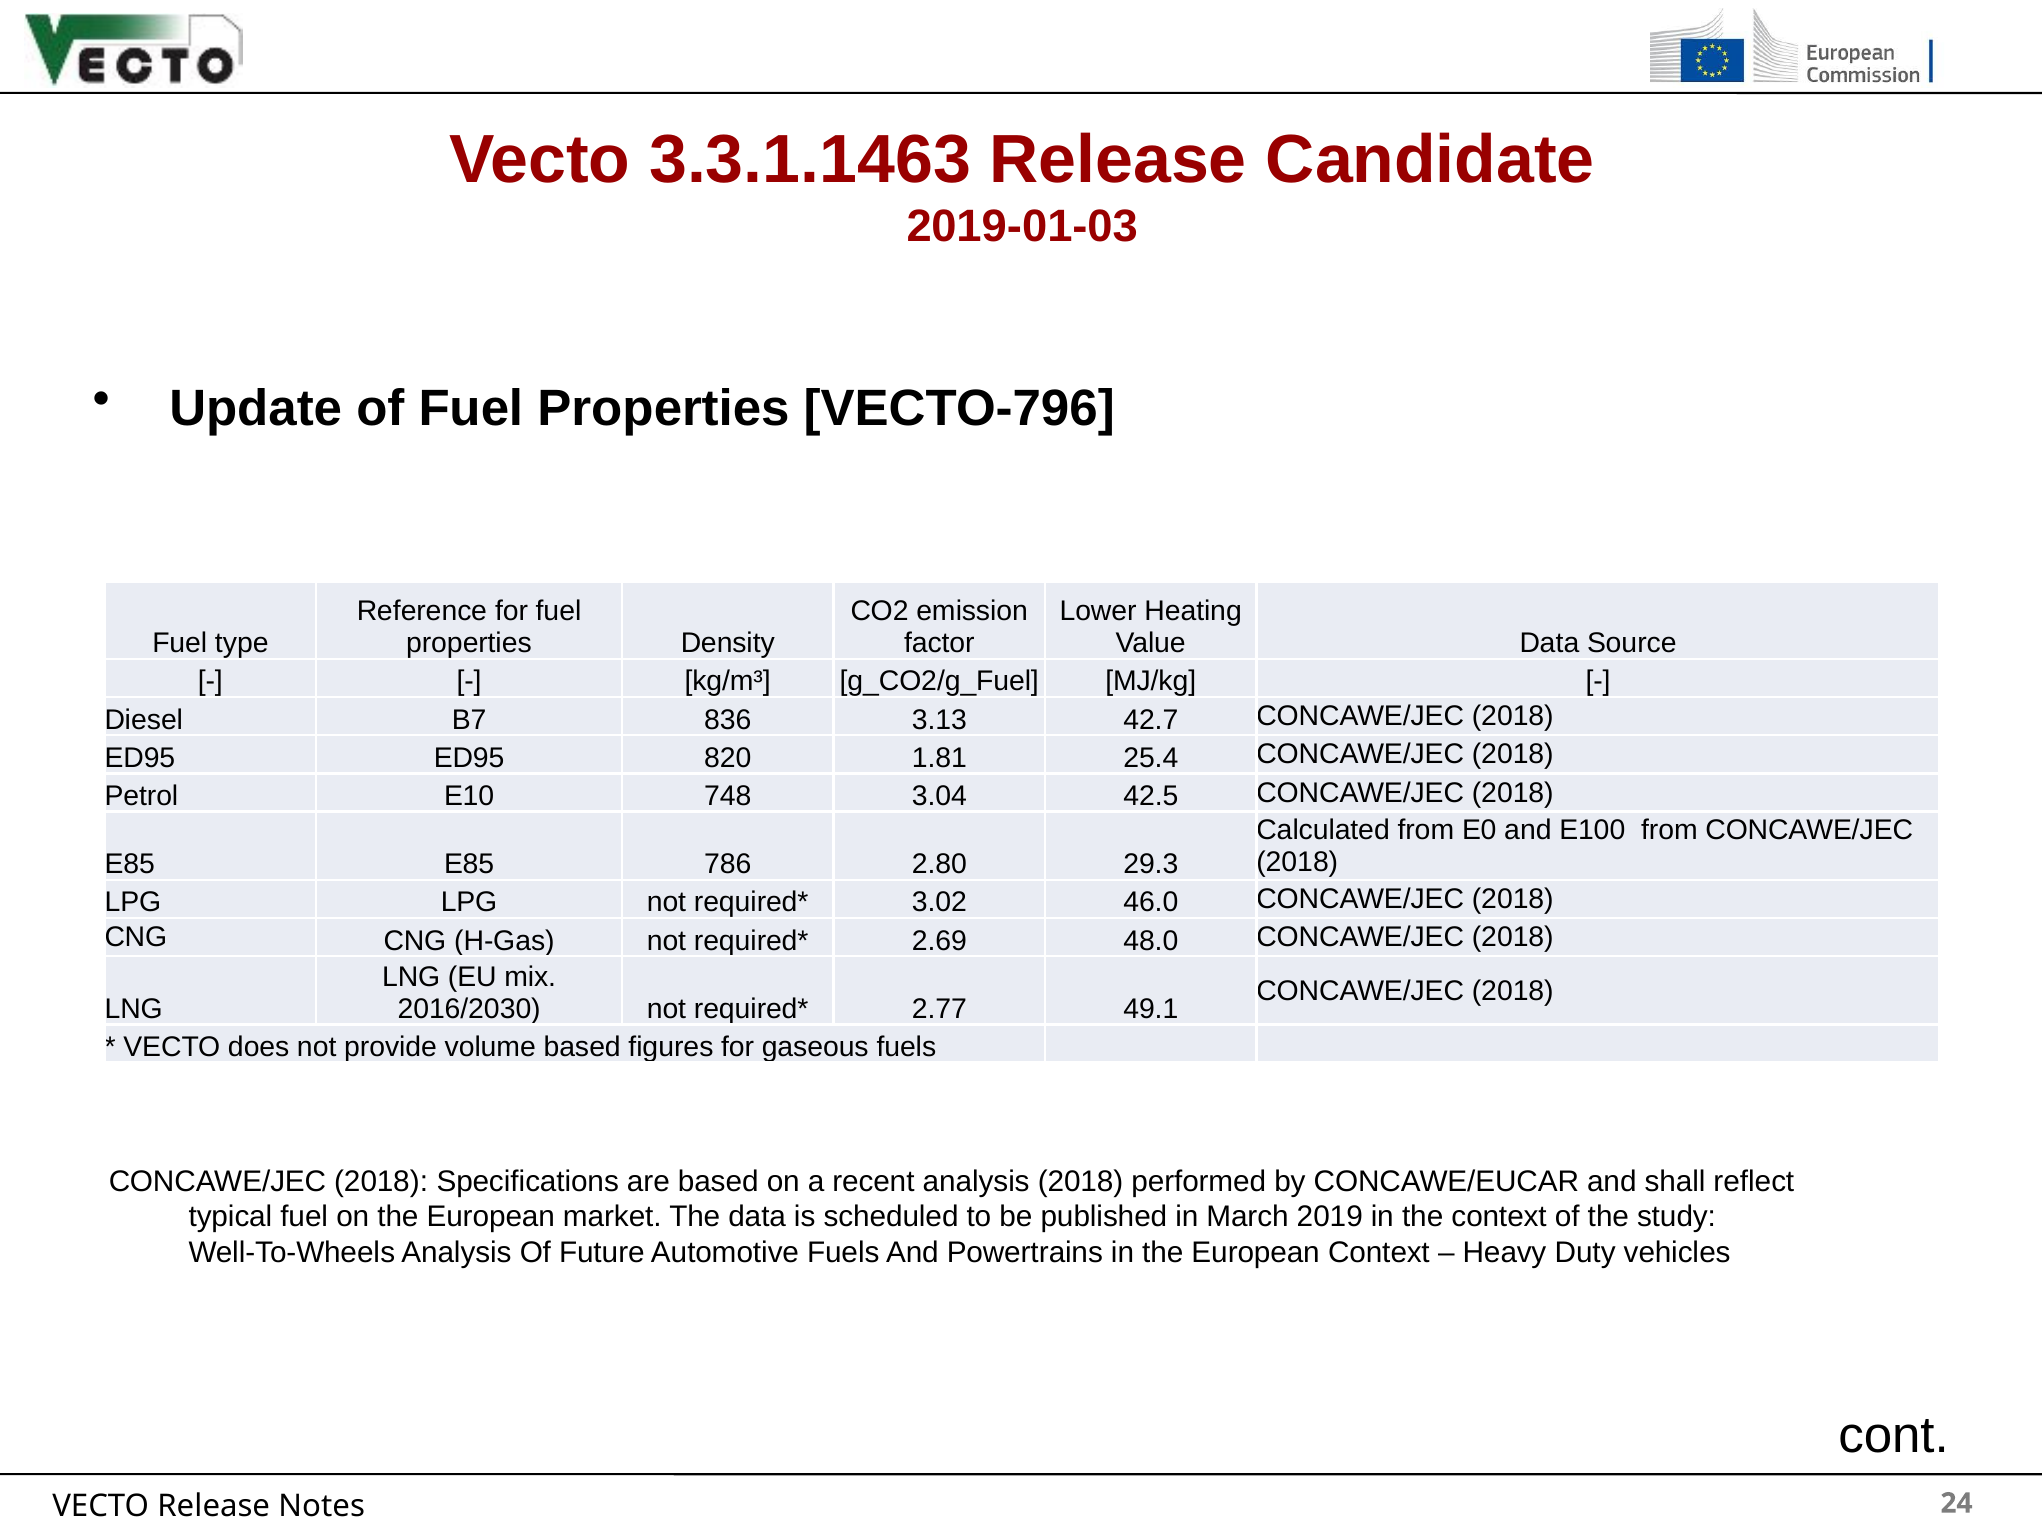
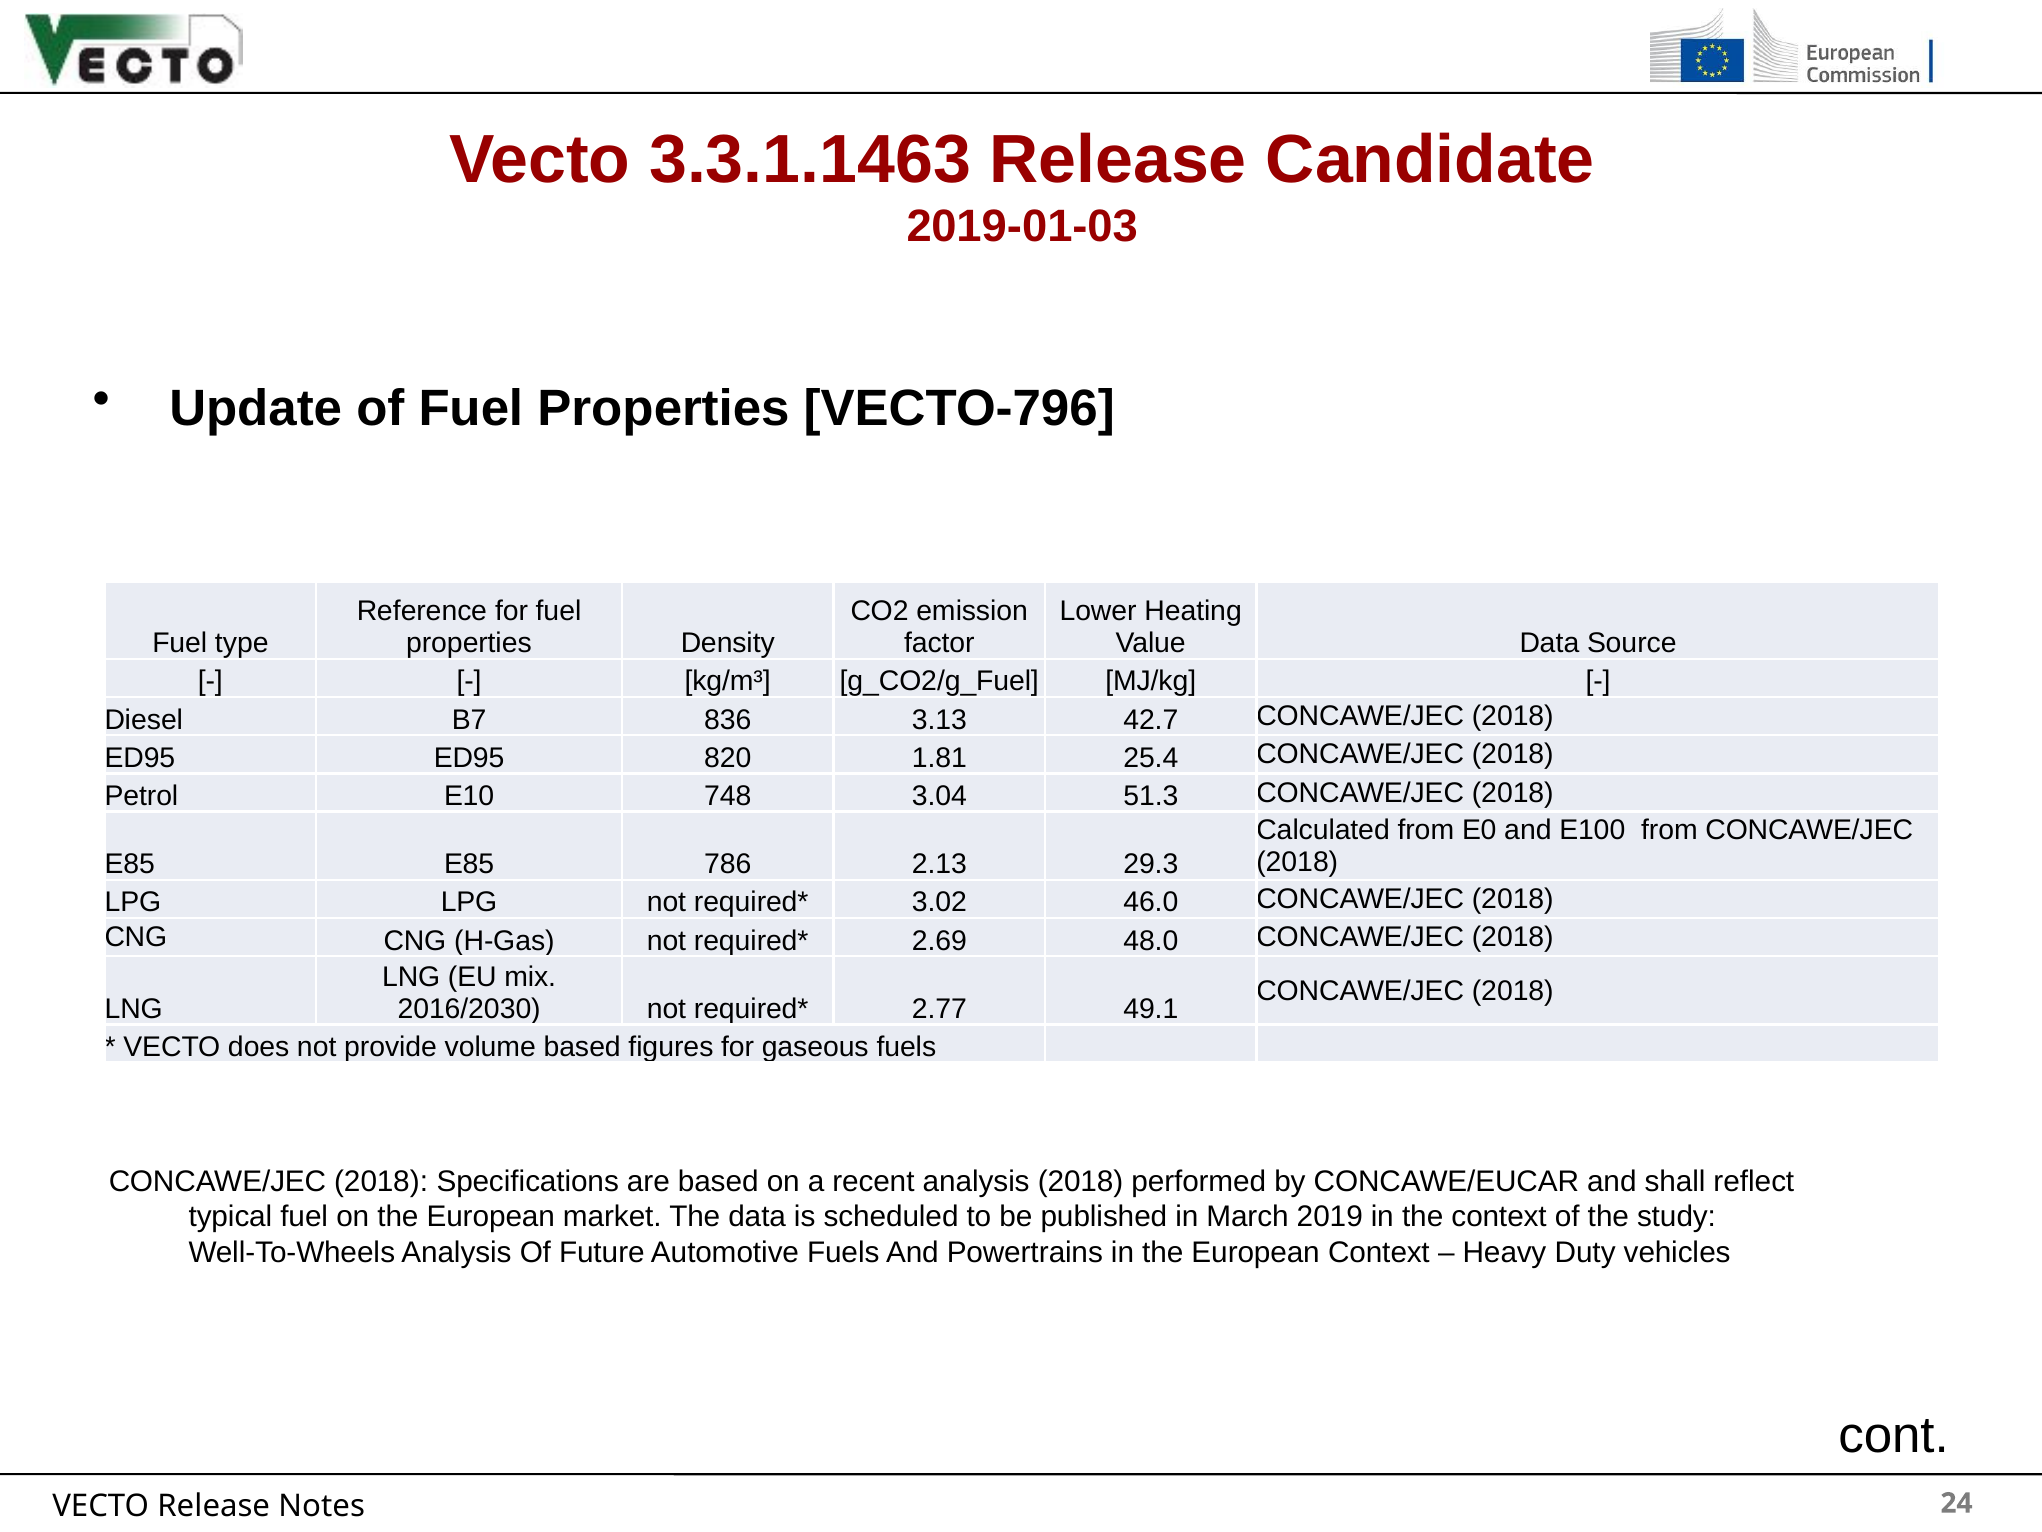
42.5: 42.5 -> 51.3 (1151, 796)
2.80: 2.80 -> 2.13 (939, 864)
